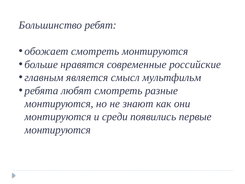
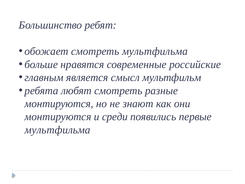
смотреть монтируются: монтируются -> мультфильма (155, 51)
монтируются: монтируются -> мультфильма (58, 130)
